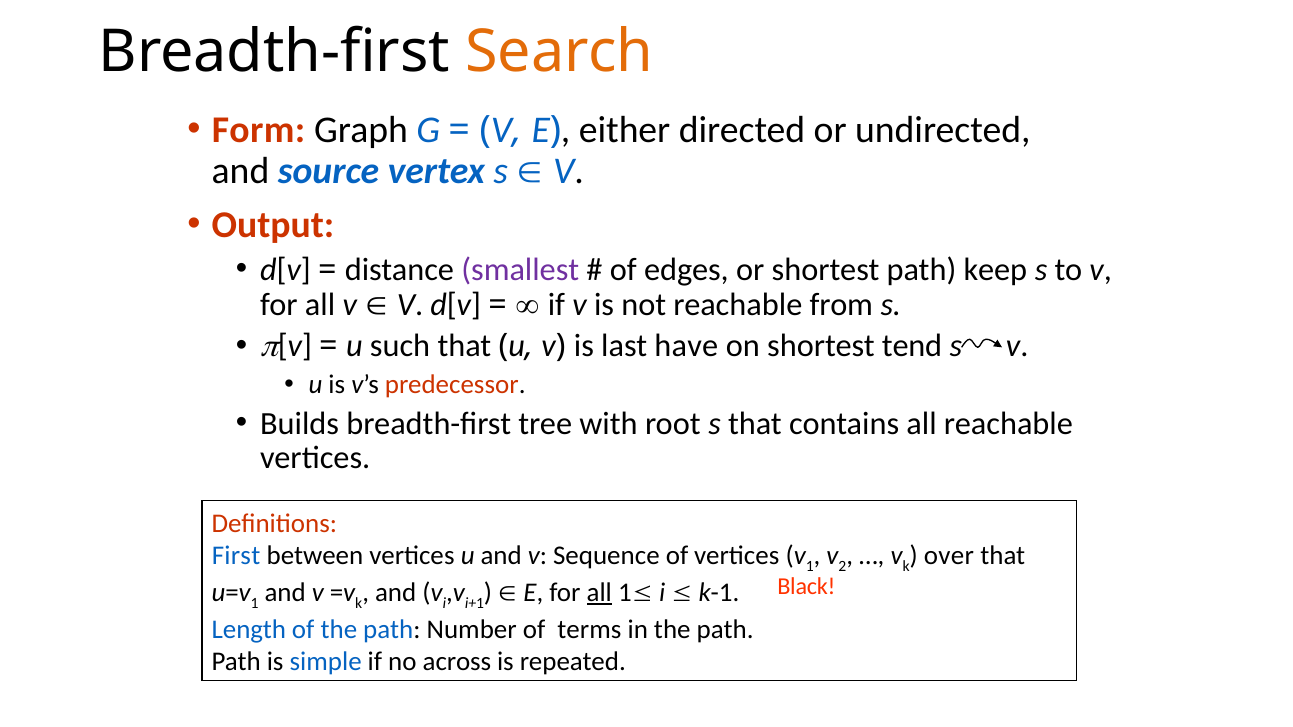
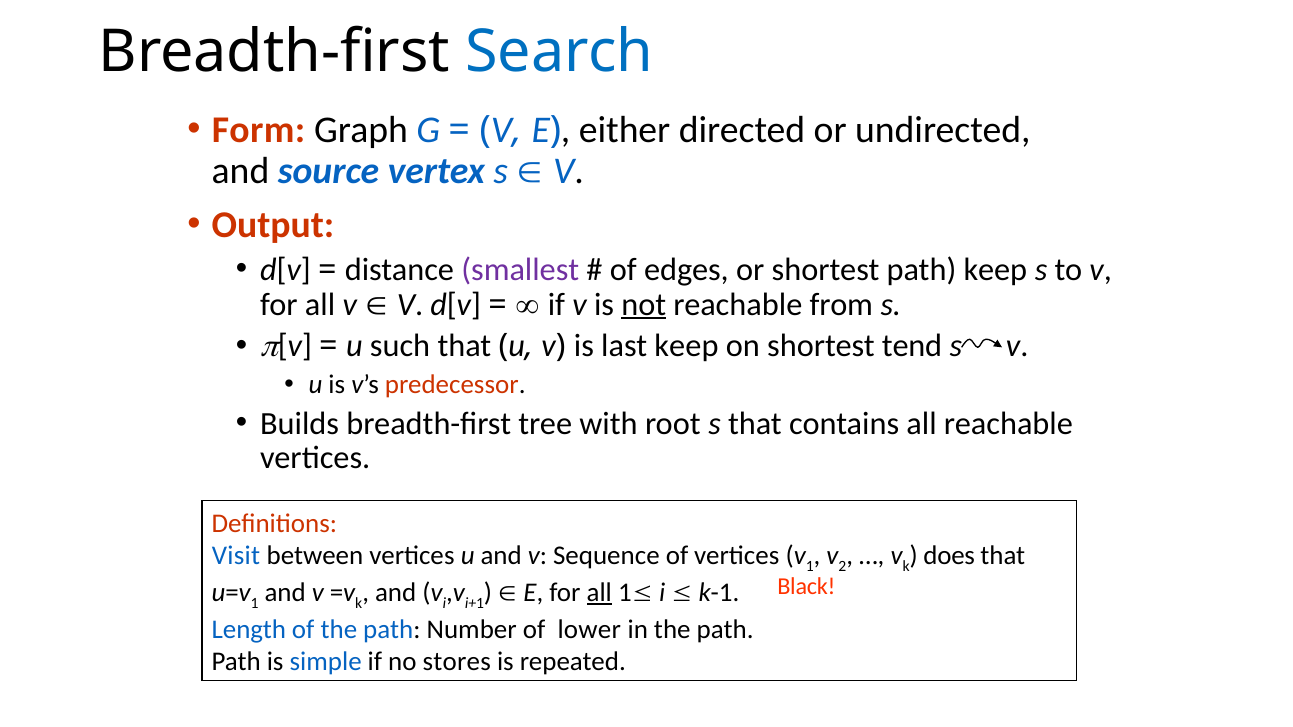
Search colour: orange -> blue (559, 52)
not underline: none -> present (644, 304)
last have: have -> keep (686, 346)
First: First -> Visit (236, 556)
over: over -> does (949, 556)
terms: terms -> lower (589, 630)
across: across -> stores (457, 662)
